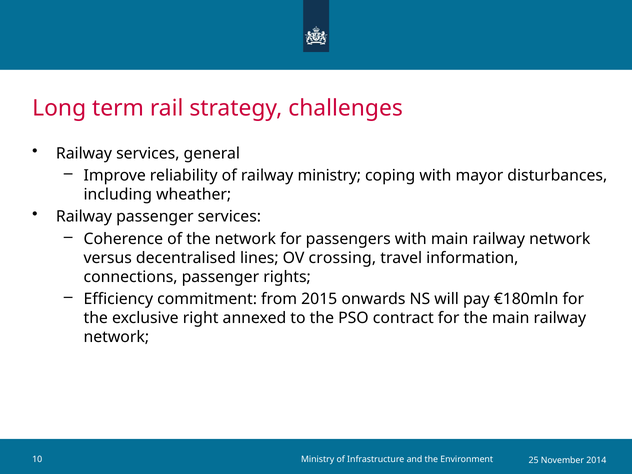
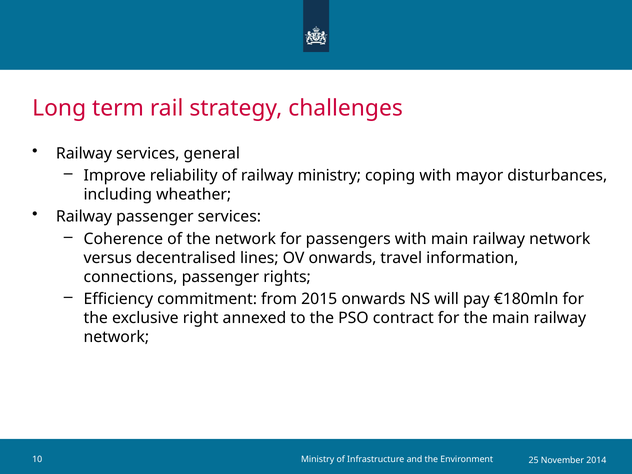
OV crossing: crossing -> onwards (342, 258)
